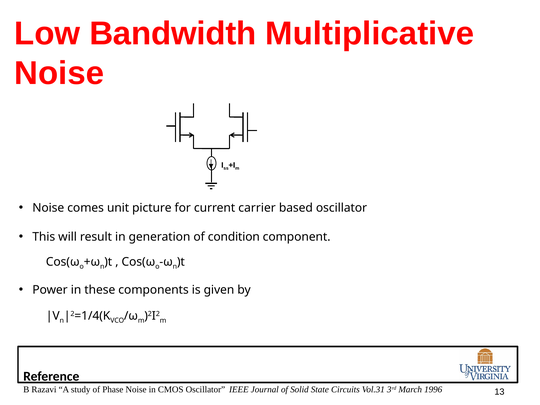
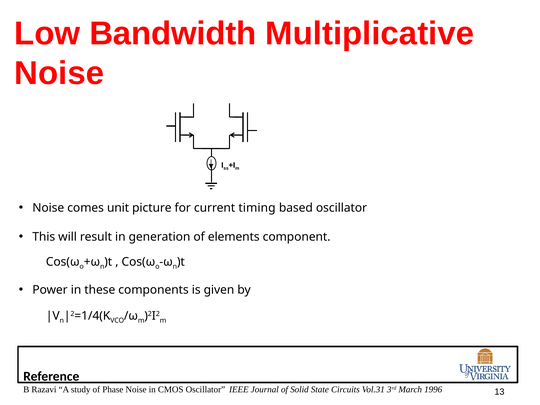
carrier: carrier -> timing (257, 208)
condition: condition -> elements (234, 237)
